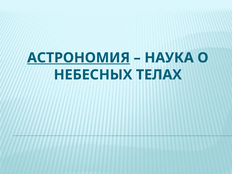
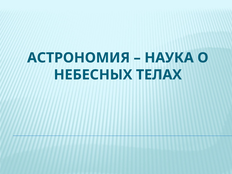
АСТРОНОМИЯ underline: present -> none (79, 58)
